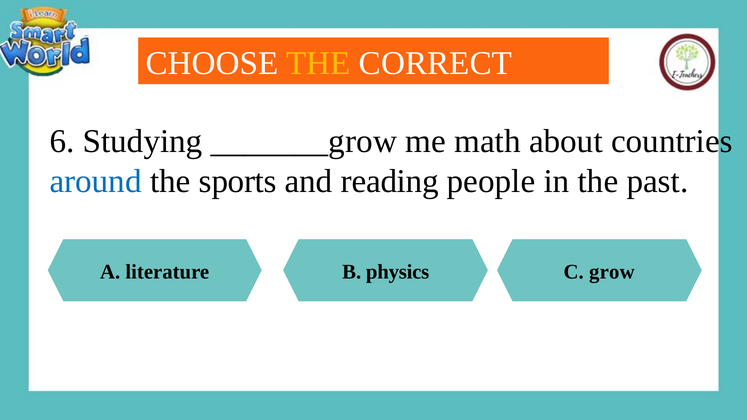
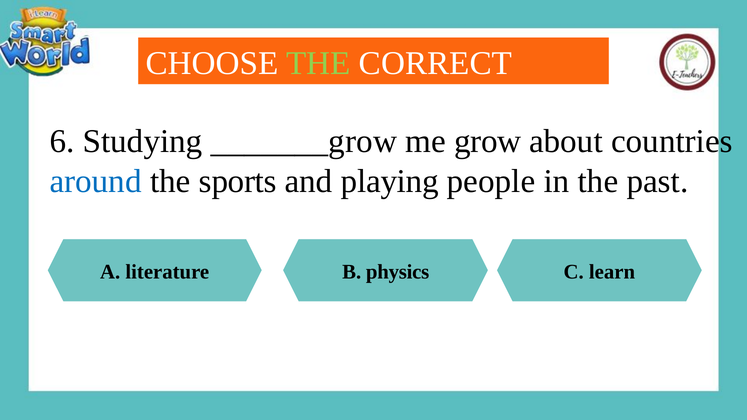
THE colour: yellow -> light green (318, 63)
math: math -> grow (488, 141)
reading: reading -> playing (390, 181)
grow: grow -> learn (612, 272)
